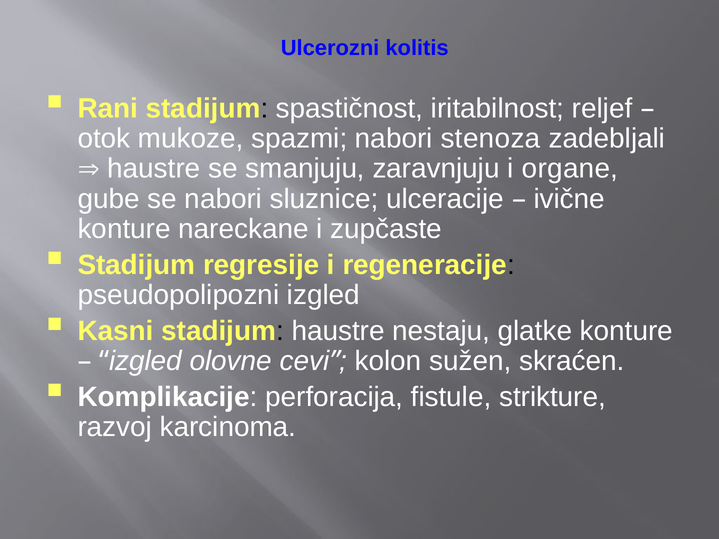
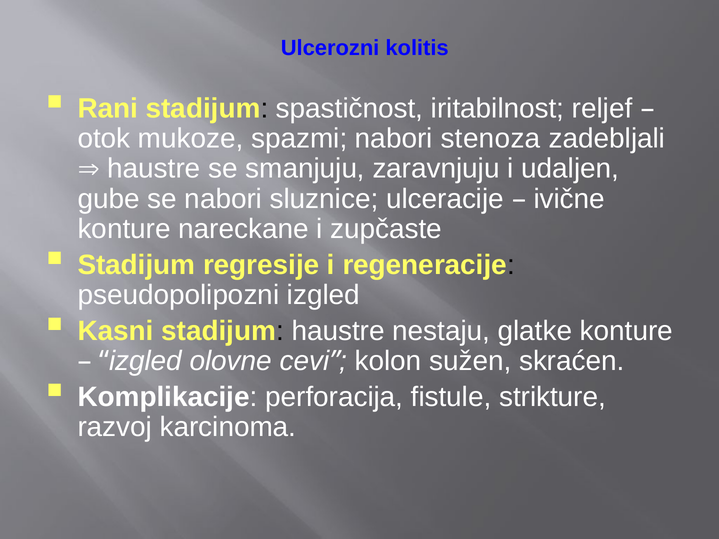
organe: organe -> udaljen (570, 169)
